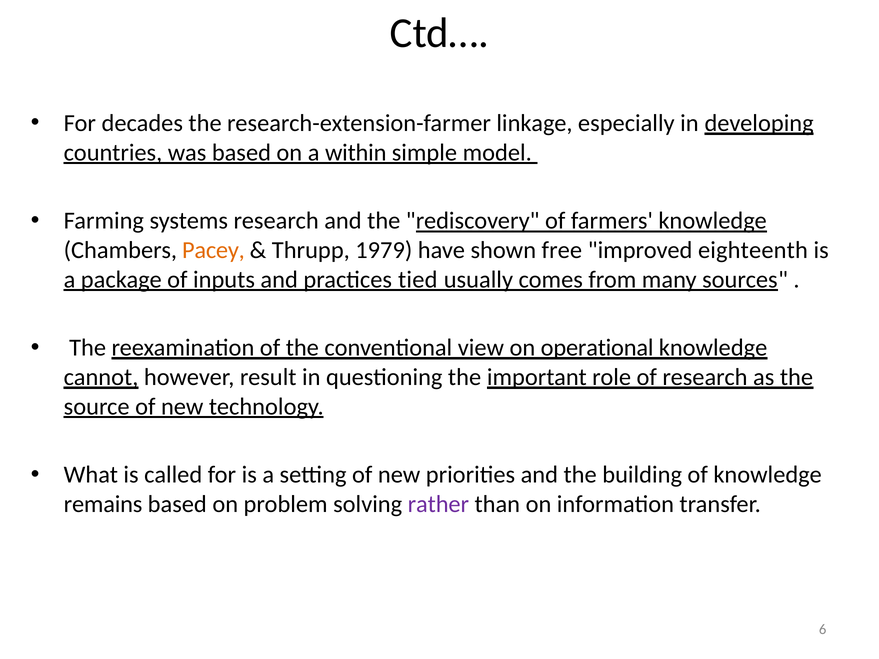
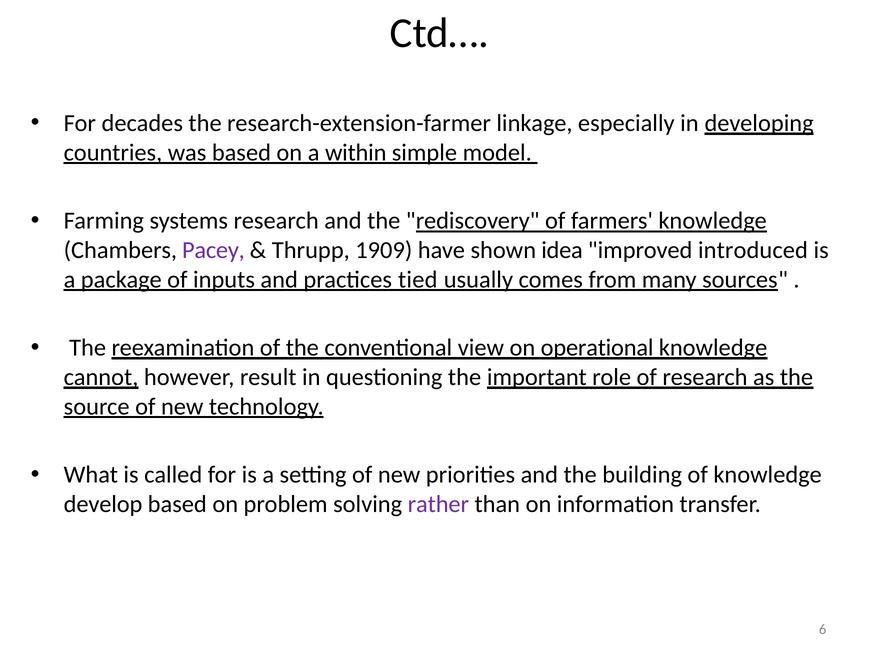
Pacey colour: orange -> purple (213, 250)
1979: 1979 -> 1909 (384, 250)
free: free -> idea (562, 250)
eighteenth: eighteenth -> introduced (753, 250)
remains: remains -> develop (103, 504)
